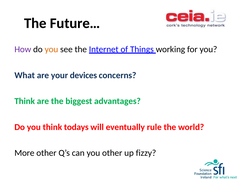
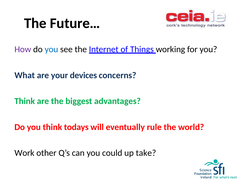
you colour: orange -> blue (51, 49)
More: More -> Work (24, 153)
you other: other -> could (112, 153)
fizzy: fizzy -> take (146, 153)
